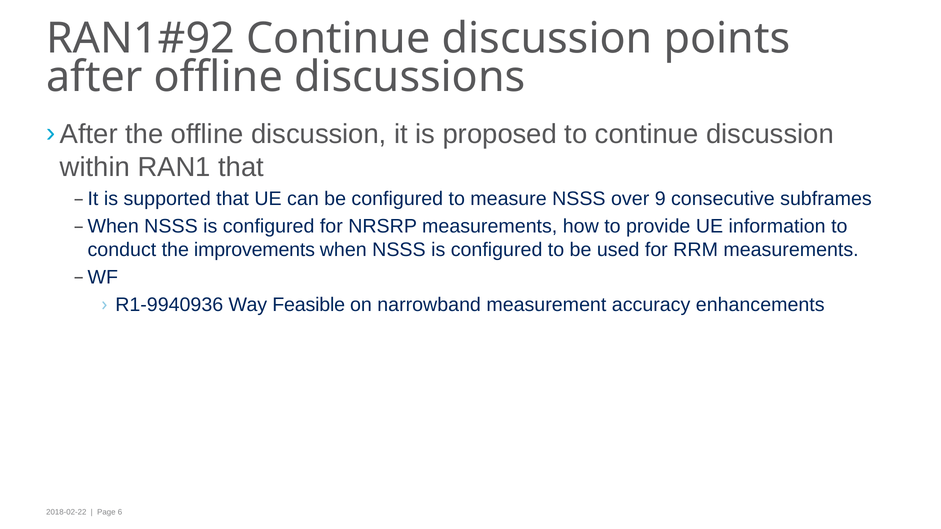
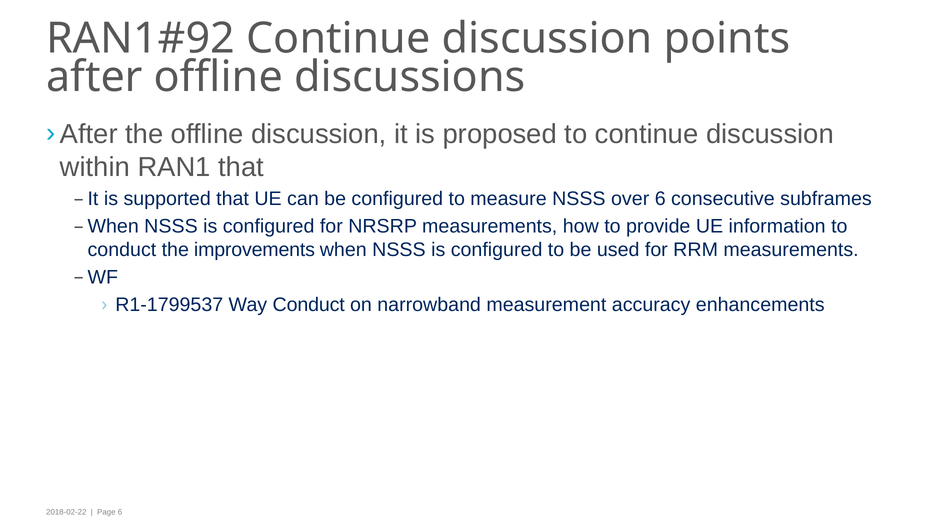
over 9: 9 -> 6 (660, 199)
R1-9940936: R1-9940936 -> R1-1799537 (169, 305)
Way Feasible: Feasible -> Conduct (309, 305)
